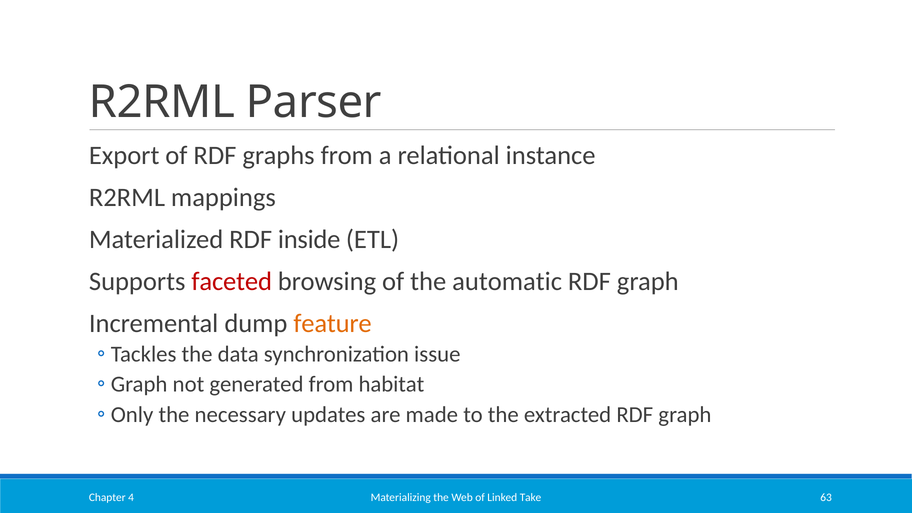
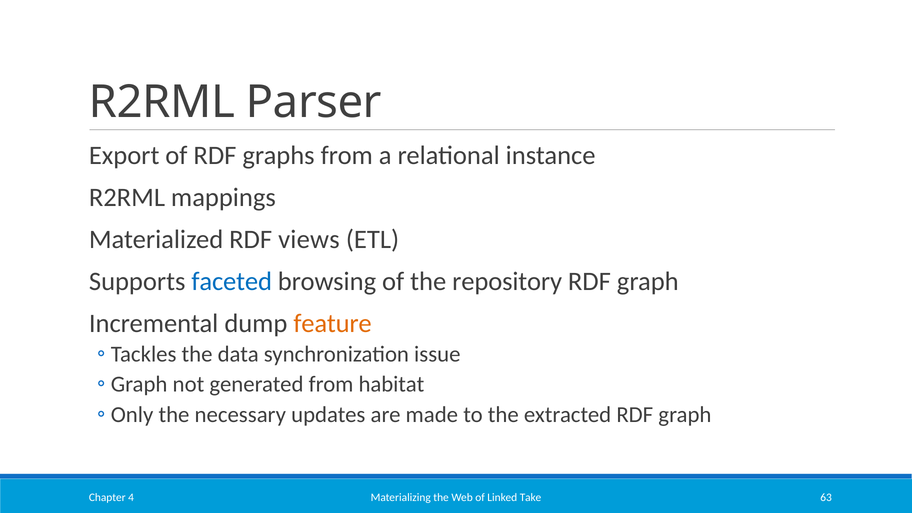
inside: inside -> views (309, 240)
faceted colour: red -> blue (232, 282)
automatic: automatic -> repository (507, 282)
